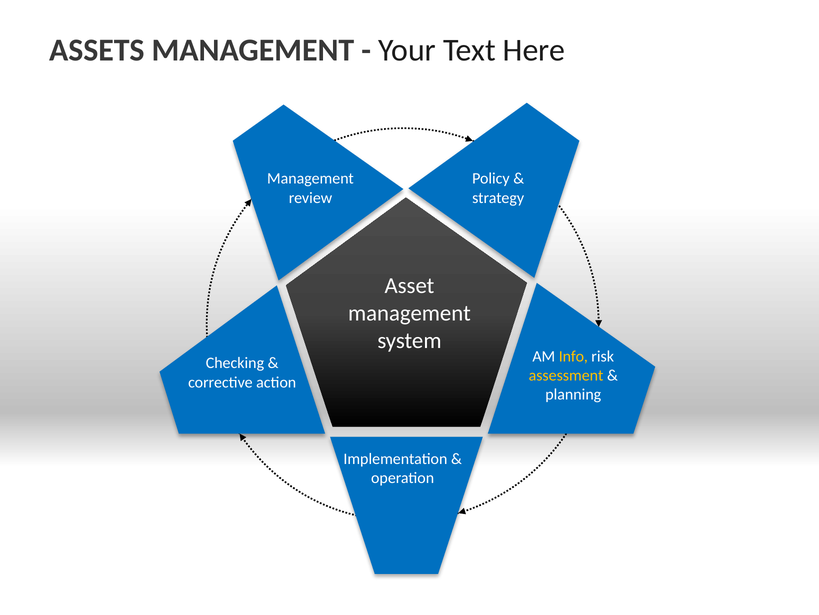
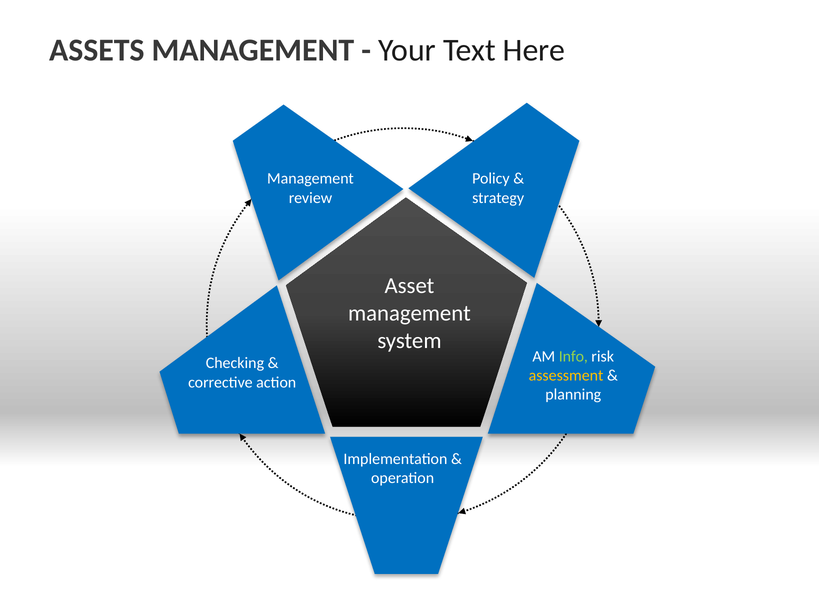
Info colour: yellow -> light green (573, 356)
